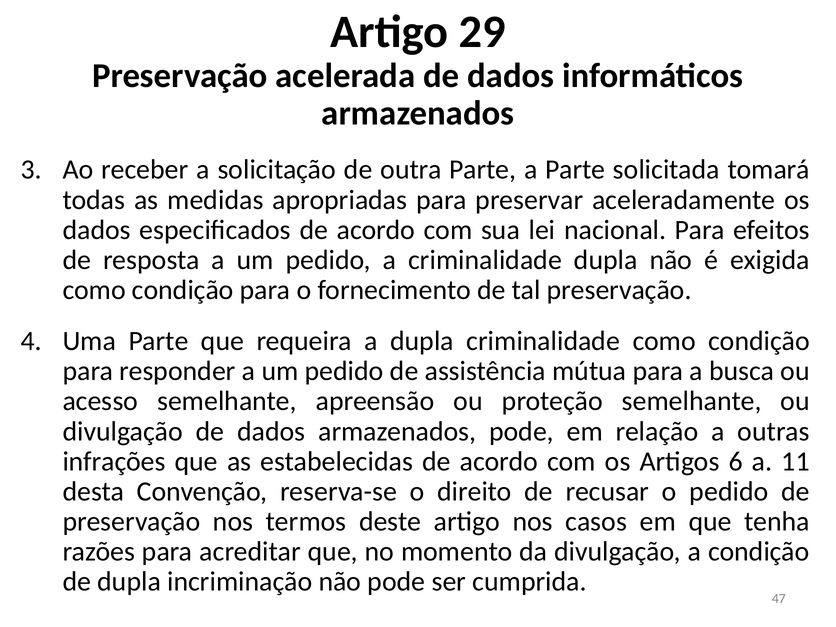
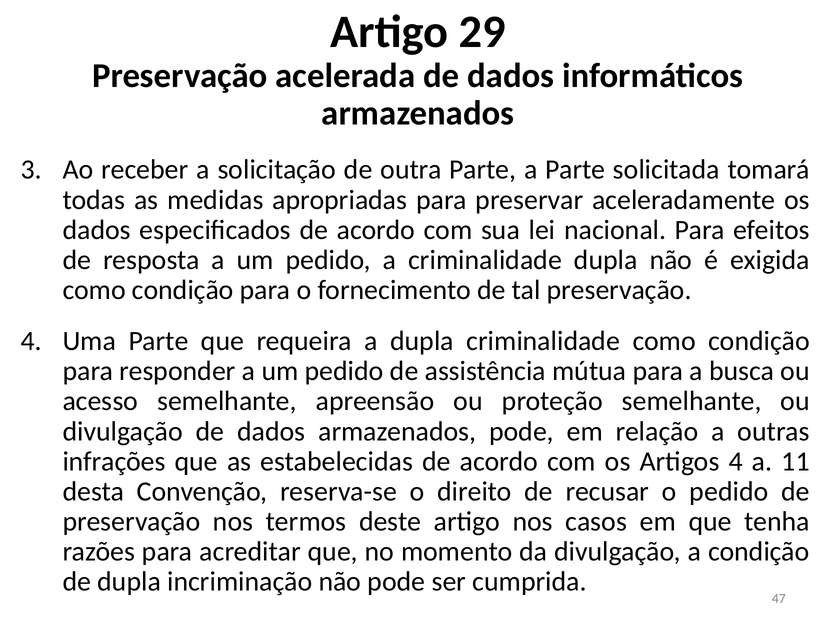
Artigos 6: 6 -> 4 (736, 461)
